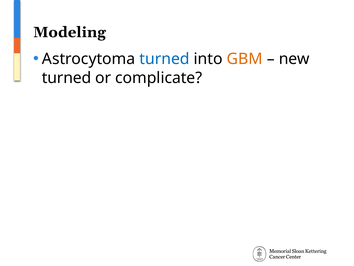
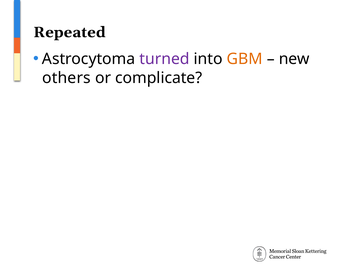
Modeling: Modeling -> Repeated (70, 32)
turned colour: blue -> purple (164, 59)
turned: turned -> others (66, 78)
